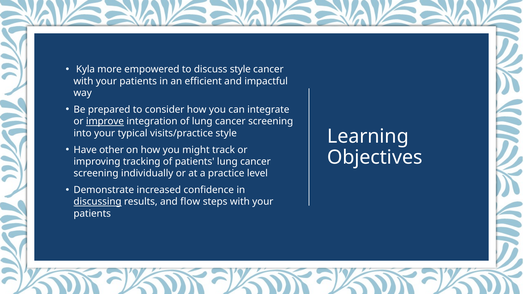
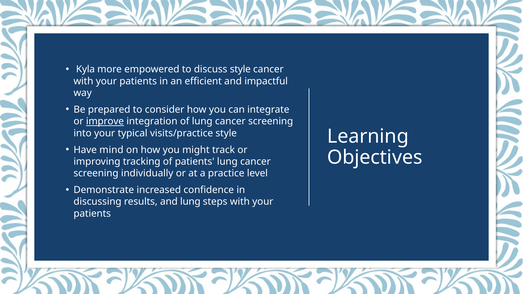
other: other -> mind (111, 150)
discussing underline: present -> none (98, 202)
and flow: flow -> lung (190, 202)
